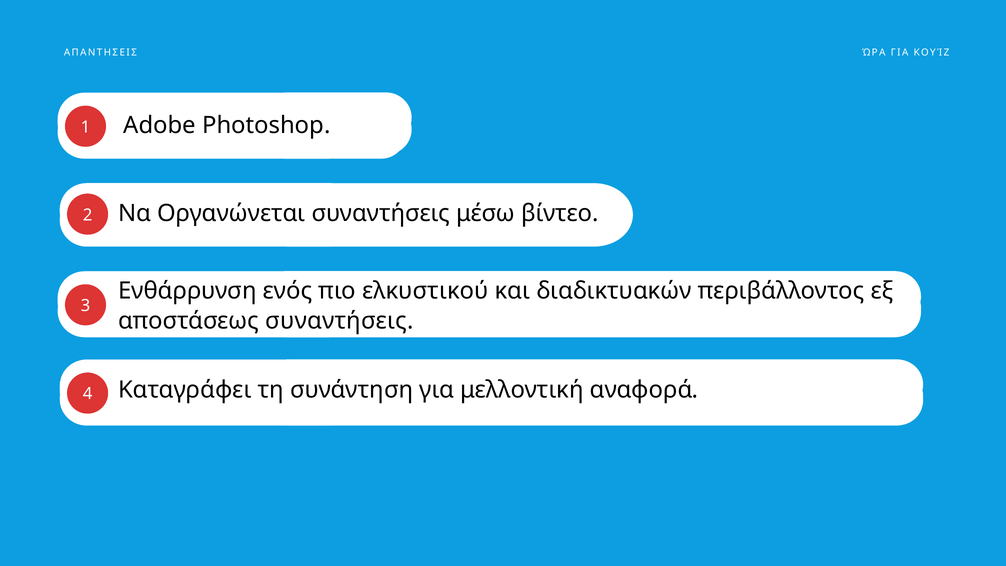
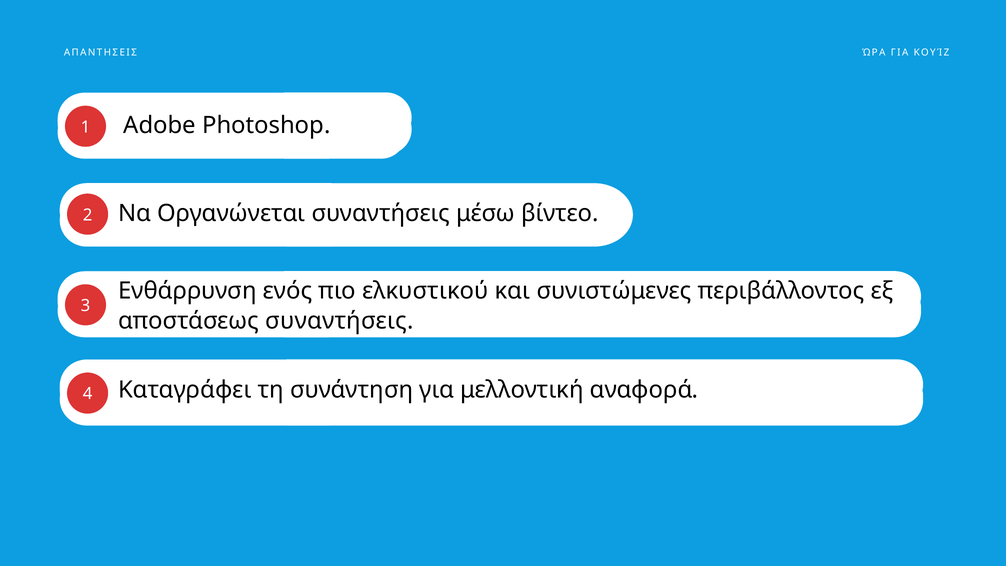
διαδικτυακών: διαδικτυακών -> συνιστώμενες (614, 291)
